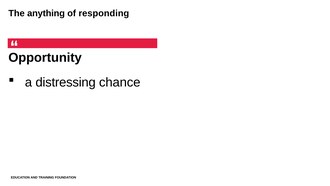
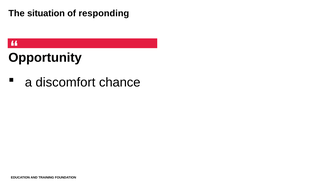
anything: anything -> situation (46, 13)
distressing: distressing -> discomfort (66, 82)
